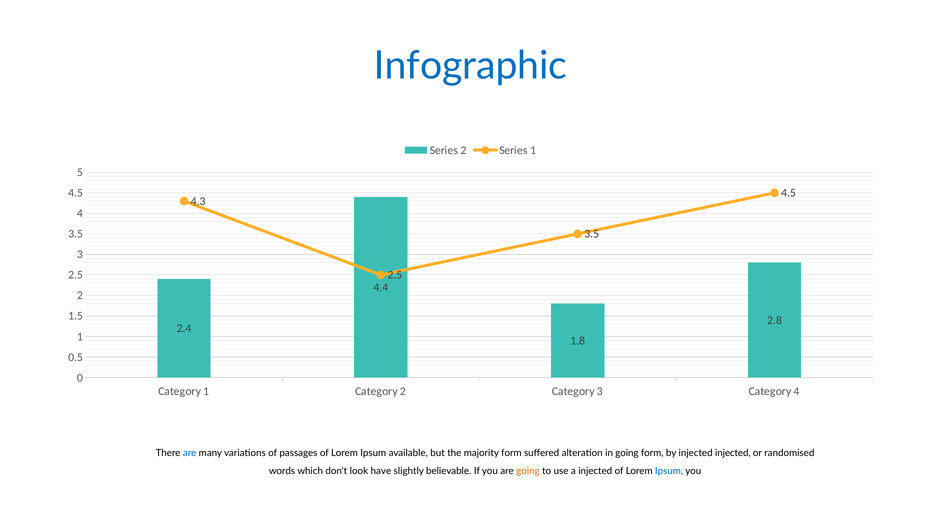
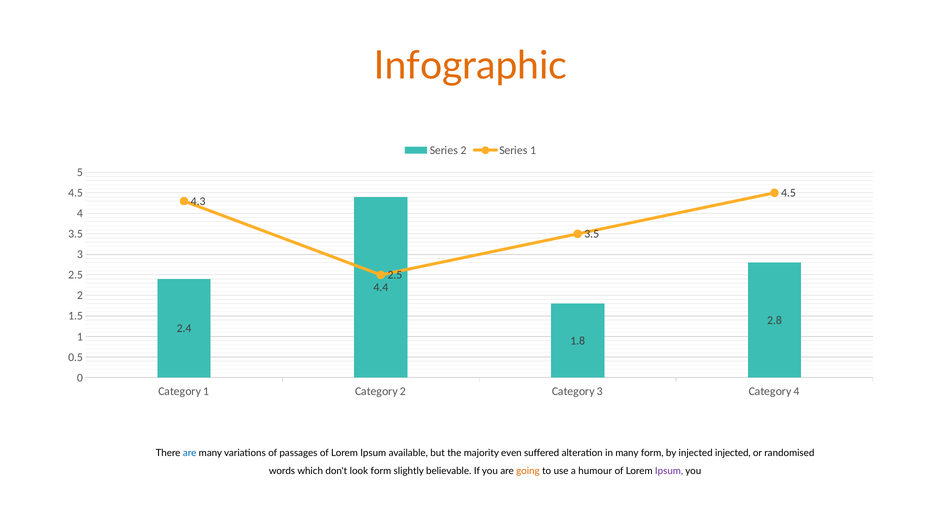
Infographic colour: blue -> orange (471, 65)
majority form: form -> even (511, 453)
in going: going -> many (627, 453)
look have: have -> form (381, 470)
a injected: injected -> humour (595, 470)
Ipsum colour: blue -> purple (669, 470)
